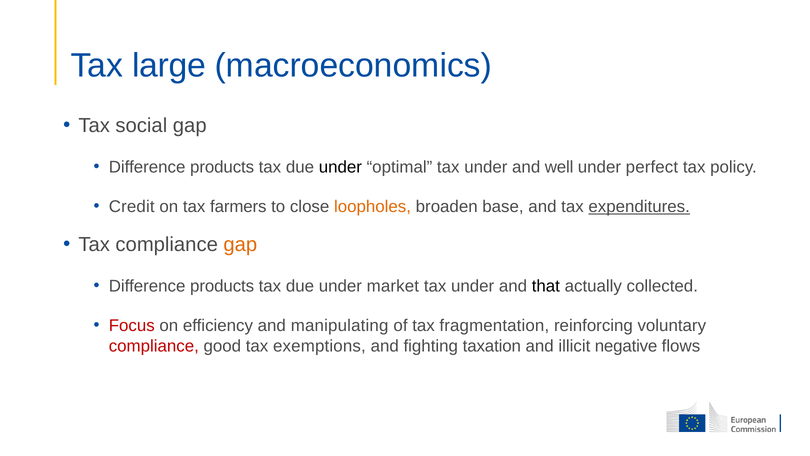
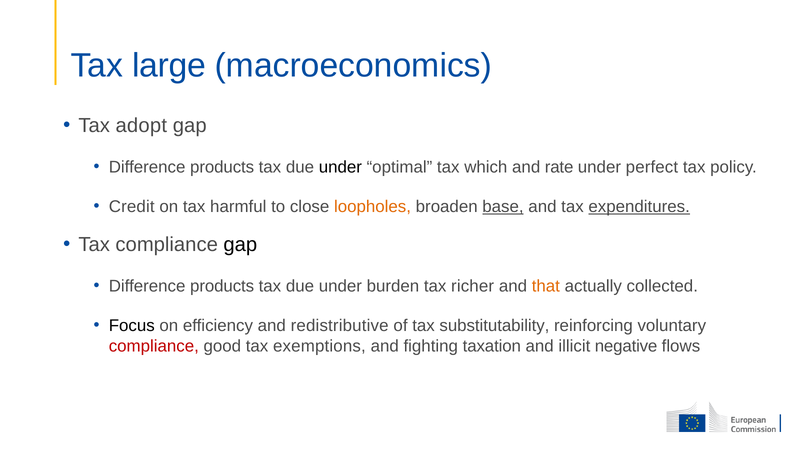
social: social -> adopt (141, 126)
optimal tax under: under -> which (486, 167)
well: well -> rate (559, 167)
farmers: farmers -> harmful (238, 207)
base underline: none -> present (503, 207)
gap colour: orange -> black (240, 244)
market: market -> burden (393, 286)
under: under -> richer (473, 286)
that colour: black -> orange (546, 286)
Focus colour: red -> black (132, 325)
manipulating: manipulating -> redistributive (340, 325)
fragmentation: fragmentation -> substitutability (494, 325)
